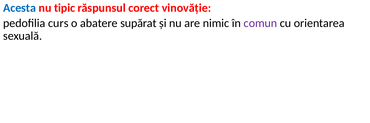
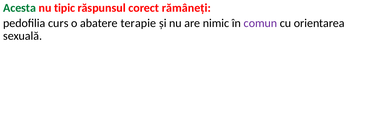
Acesta colour: blue -> green (20, 8)
vinovăție: vinovăție -> rămâneți (186, 8)
supărat: supărat -> terapie (138, 23)
